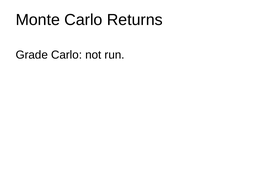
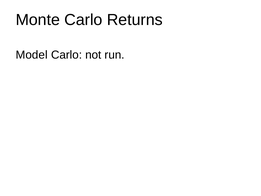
Grade: Grade -> Model (32, 55)
